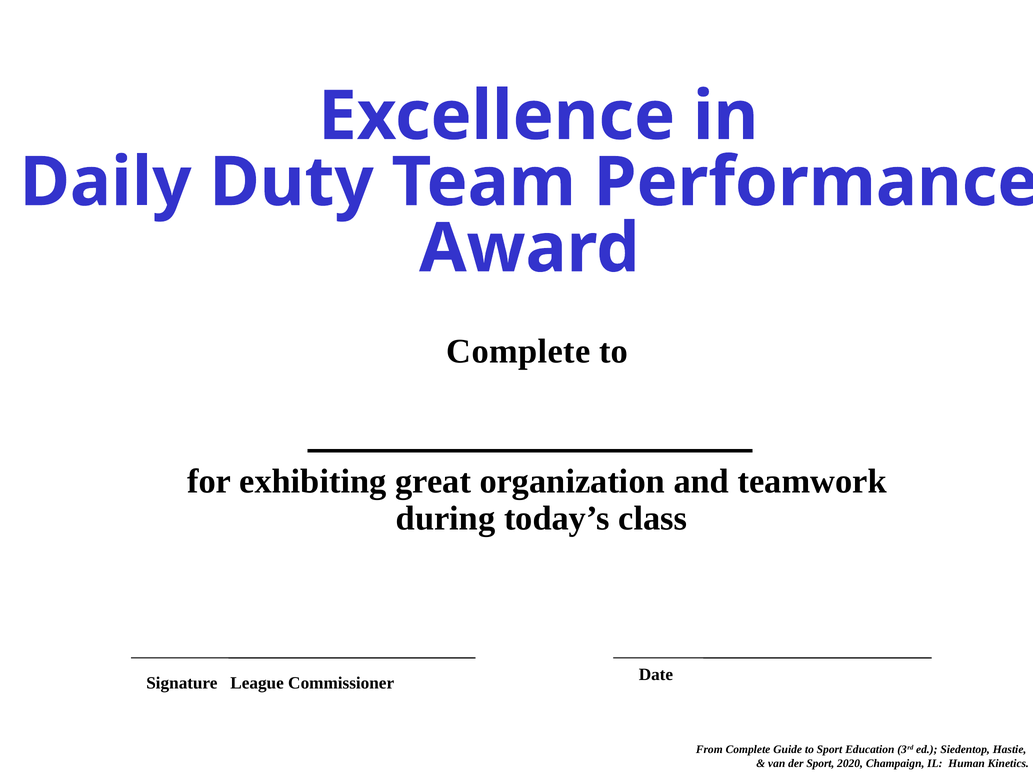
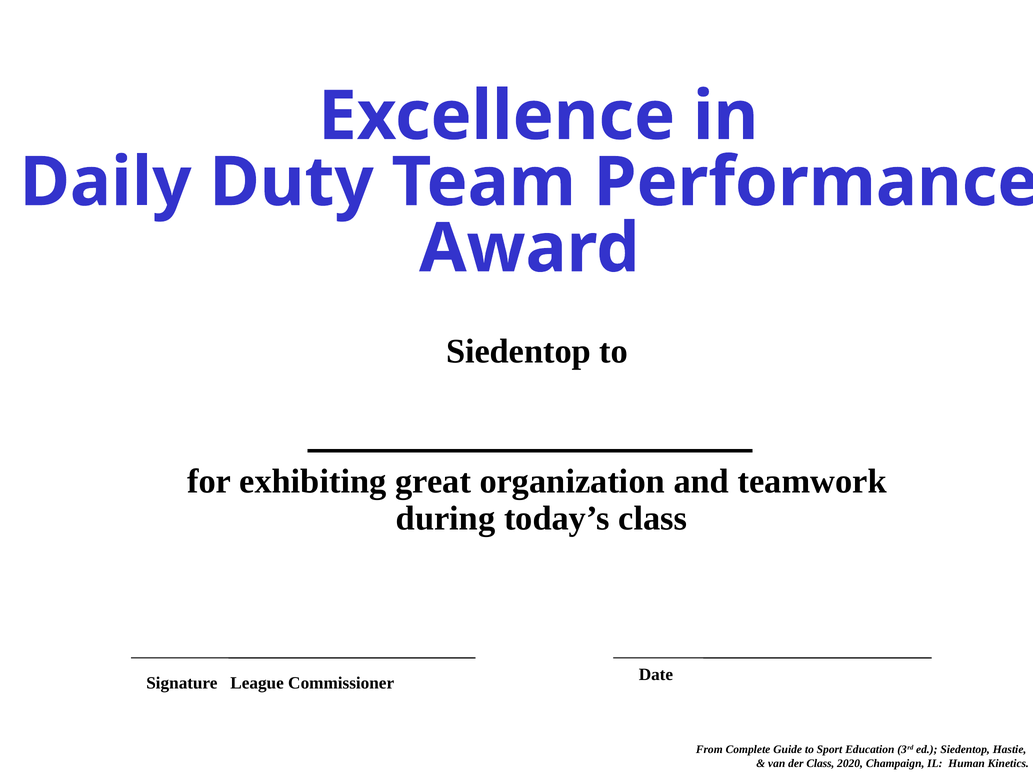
Complete: Complete -> Siedentop (519, 351)
der Sport: Sport -> Class (820, 763)
